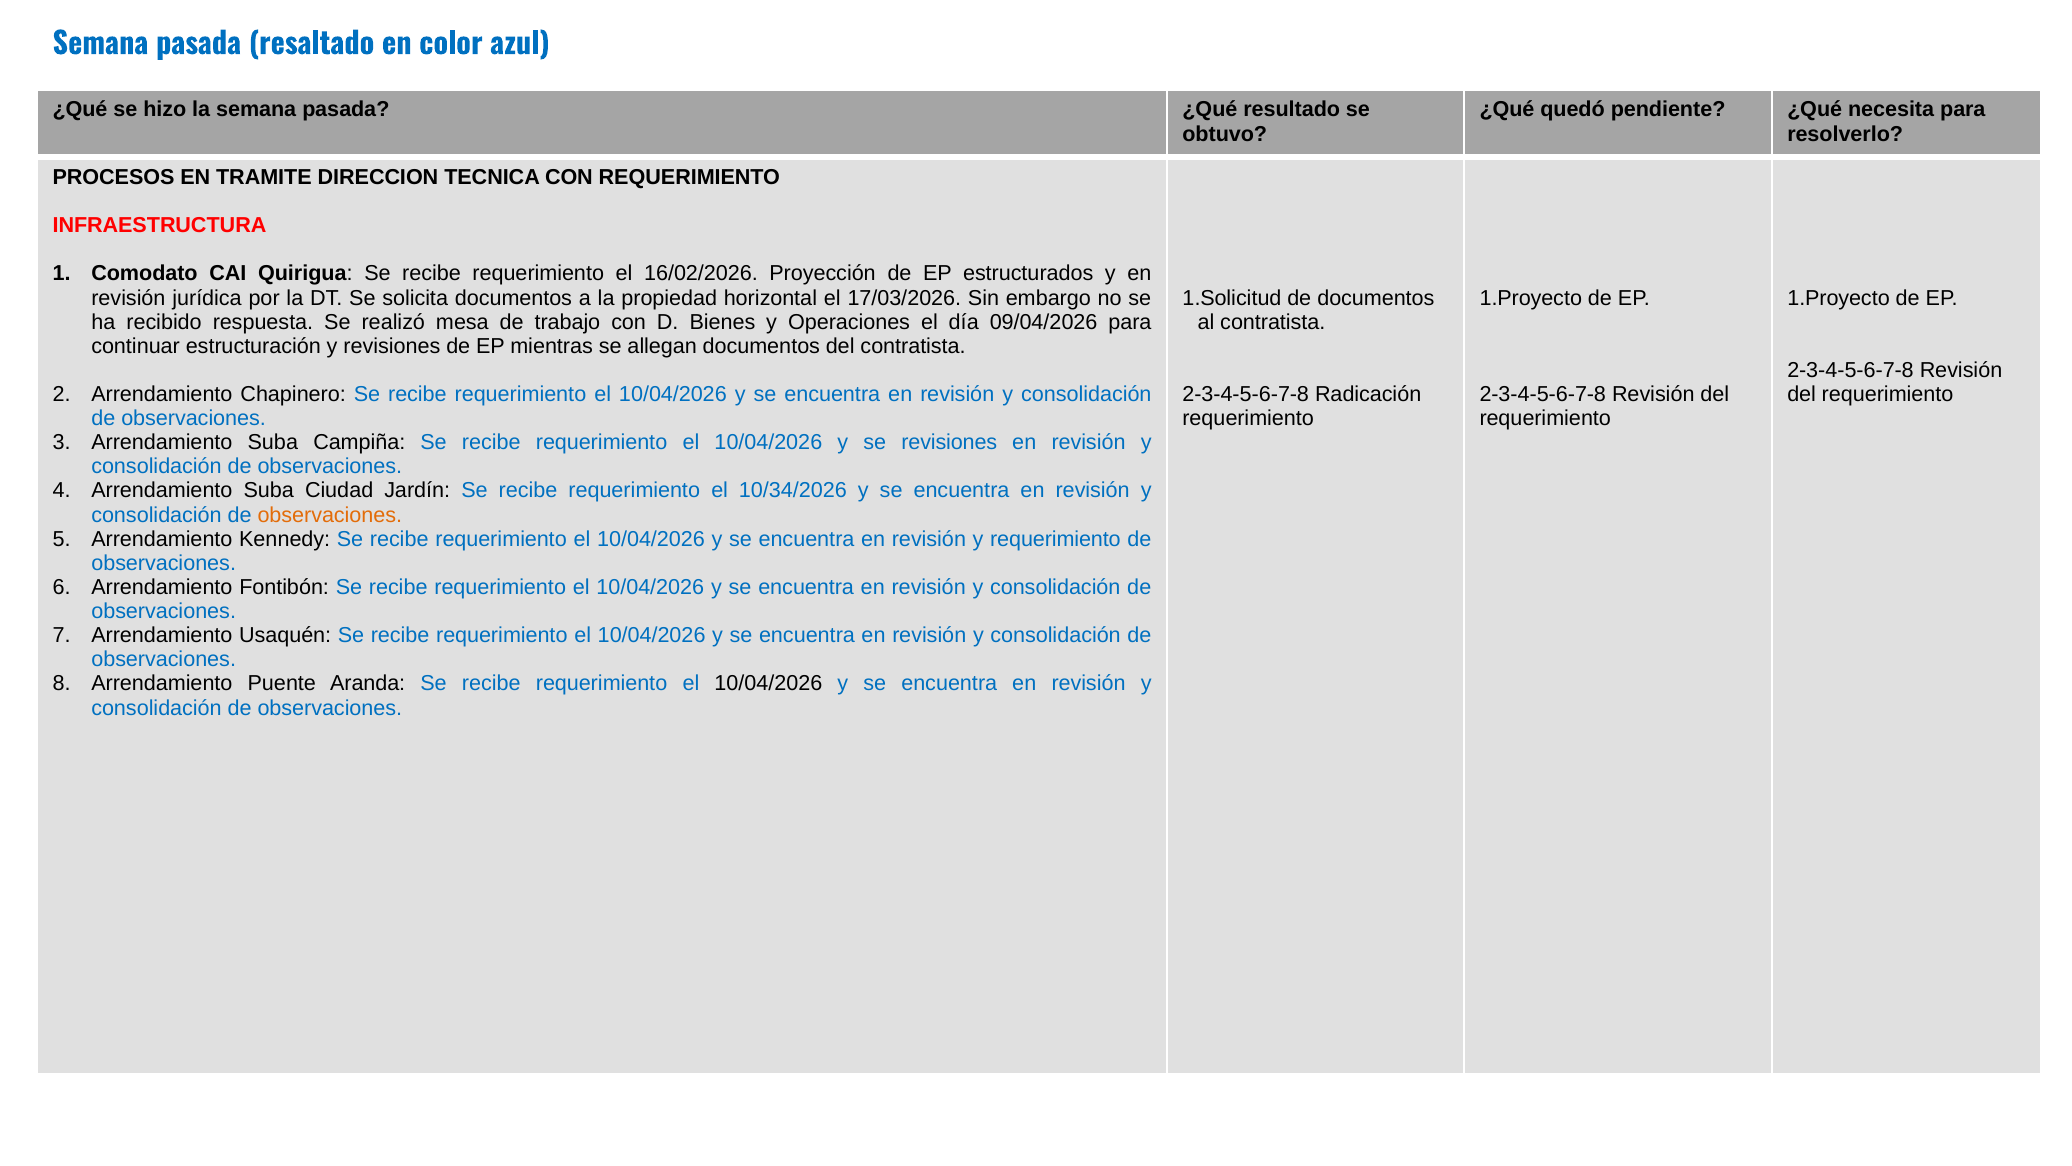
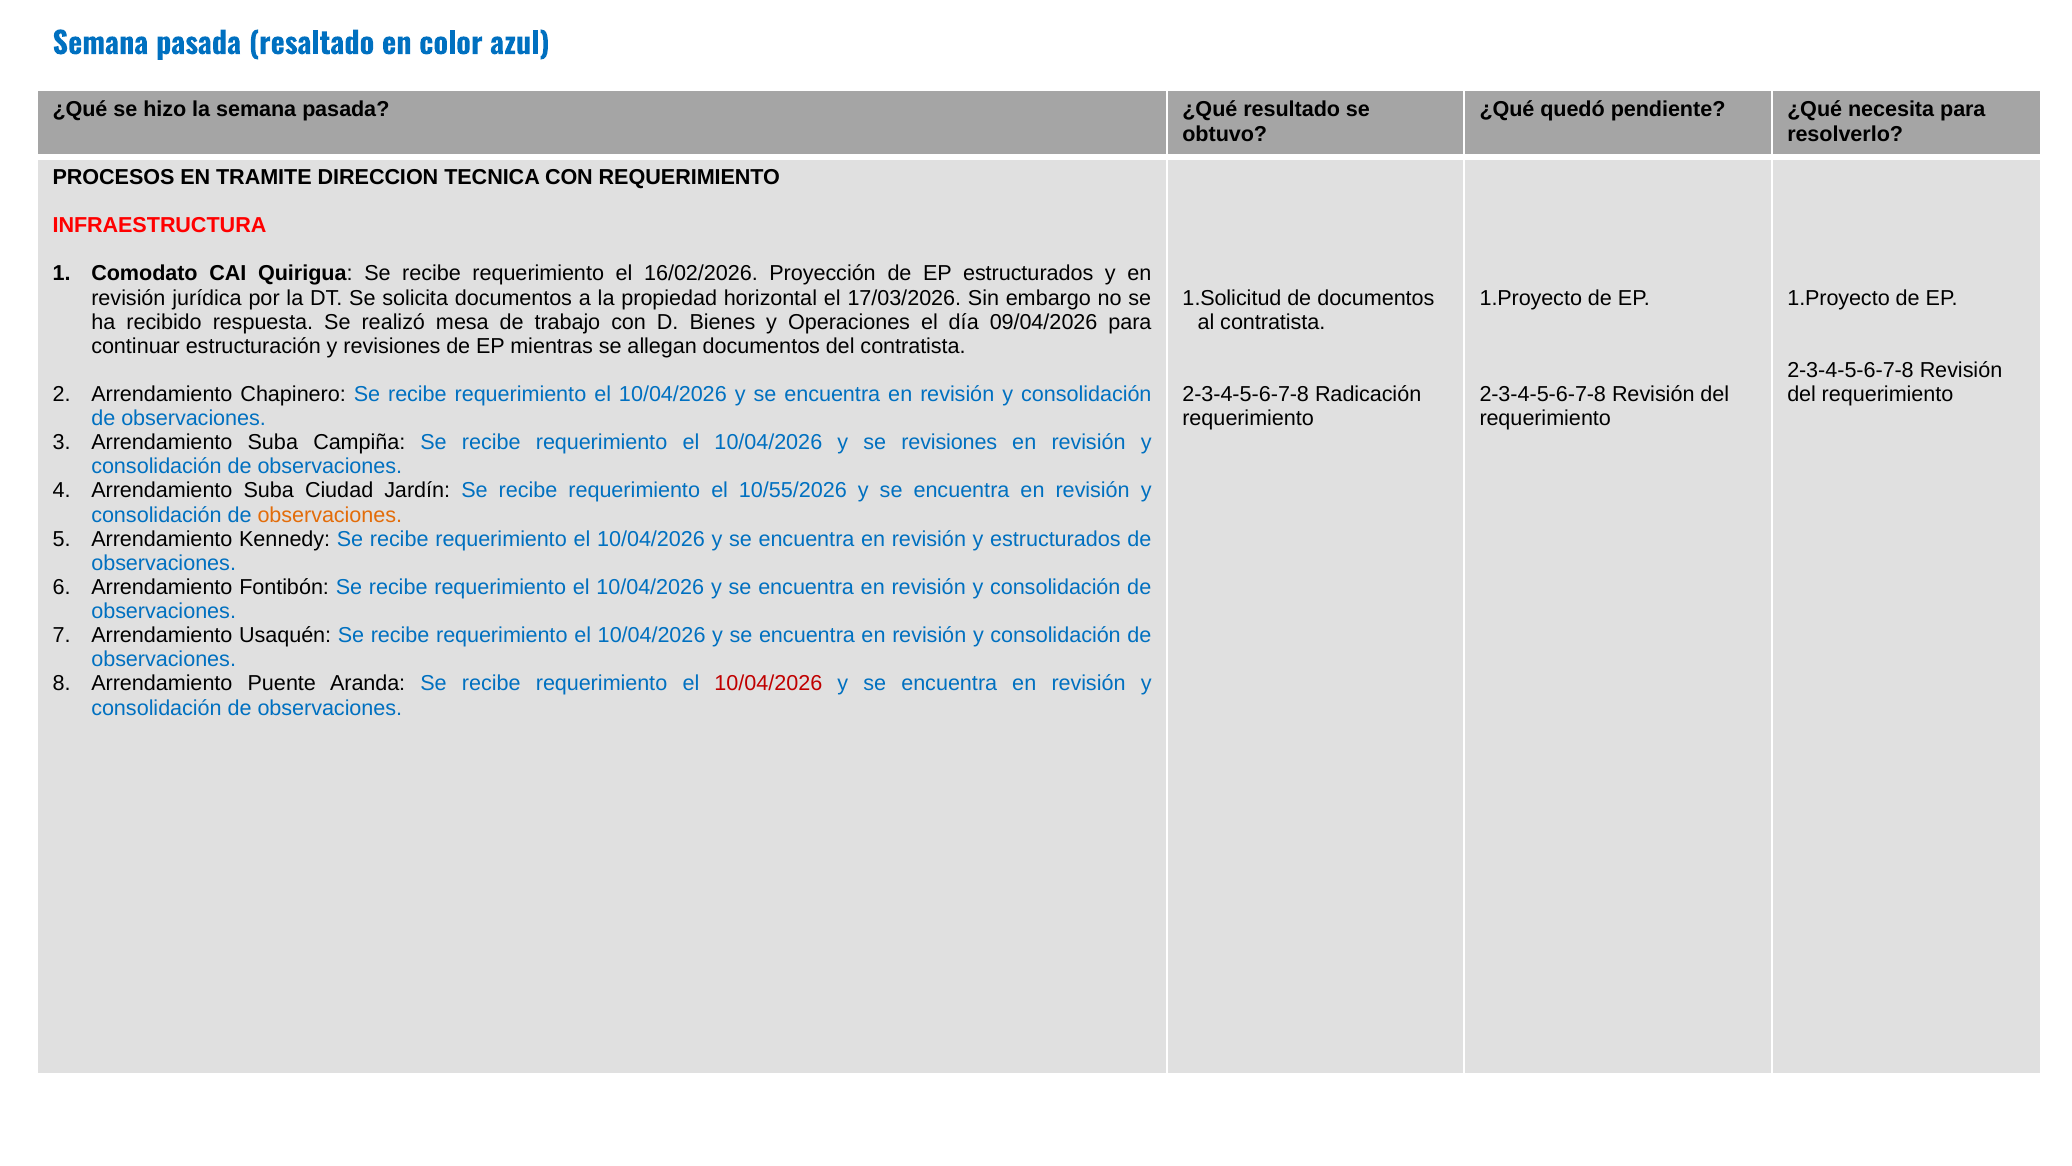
10/34/2026: 10/34/2026 -> 10/55/2026 (793, 491)
y requerimiento: requerimiento -> estructurados (1055, 539)
10/04/2026 colour: black -> red (768, 683)
